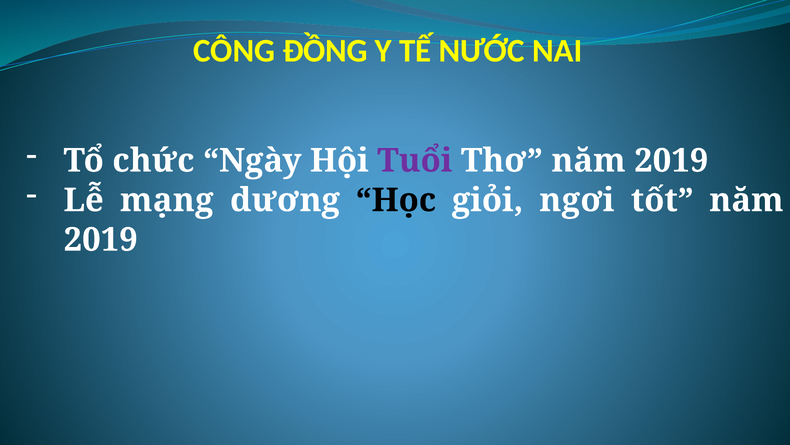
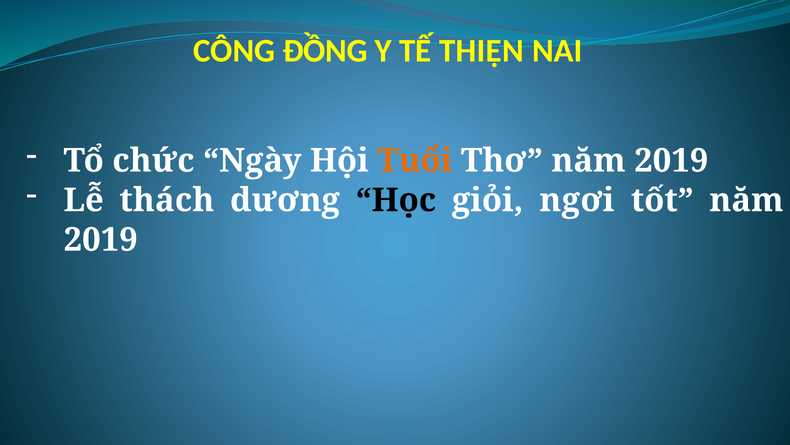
NƯỚC: NƯỚC -> THIỆN (481, 51)
Tuổi colour: purple -> orange (415, 161)
mạng: mạng -> thách (167, 200)
